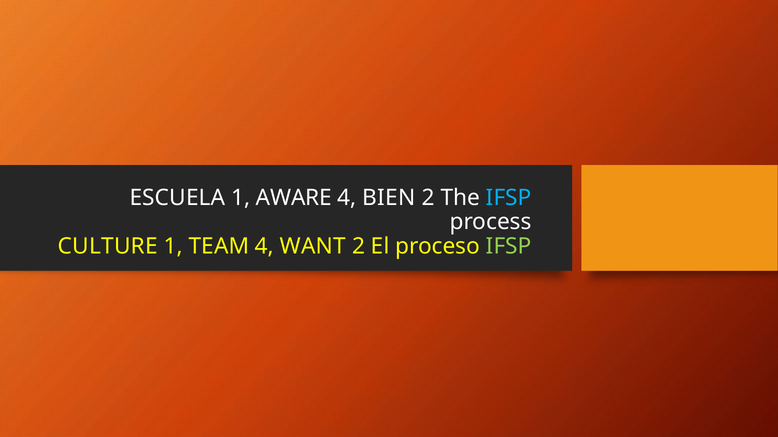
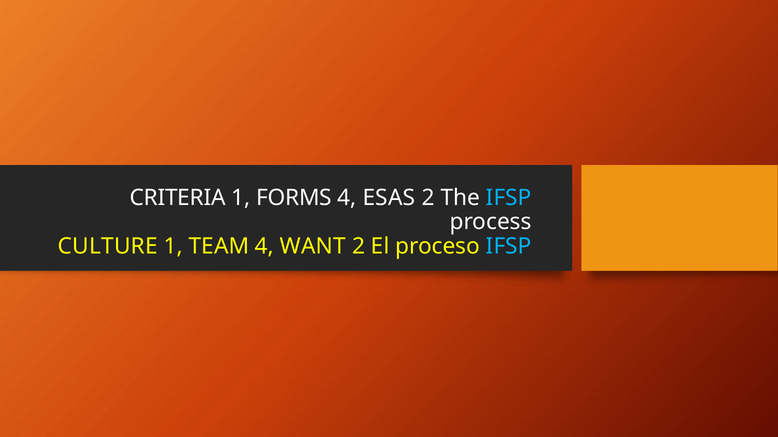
ESCUELA: ESCUELA -> CRITERIA (178, 198)
AWARE: AWARE -> FORMS (294, 198)
BIEN: BIEN -> ESAS (389, 198)
IFSP colour: light green -> light blue (509, 247)
